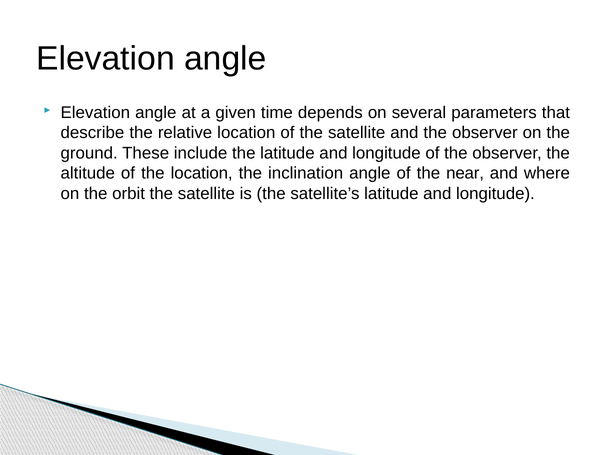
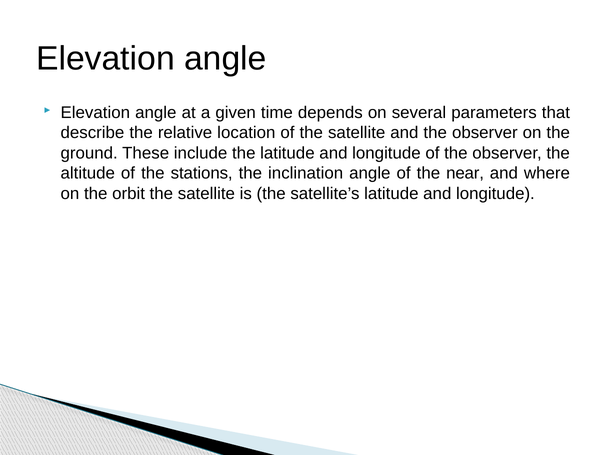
the location: location -> stations (202, 173)
